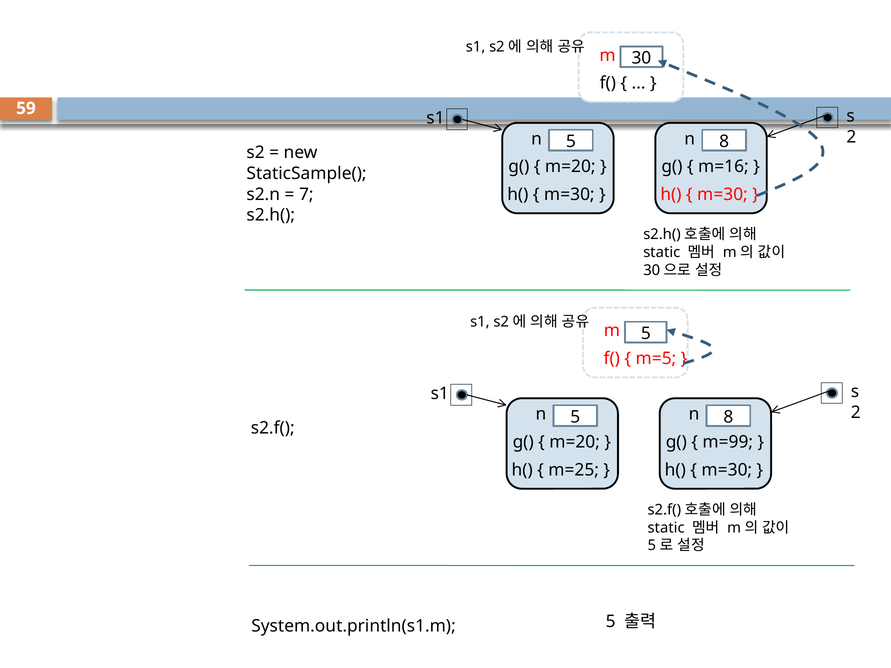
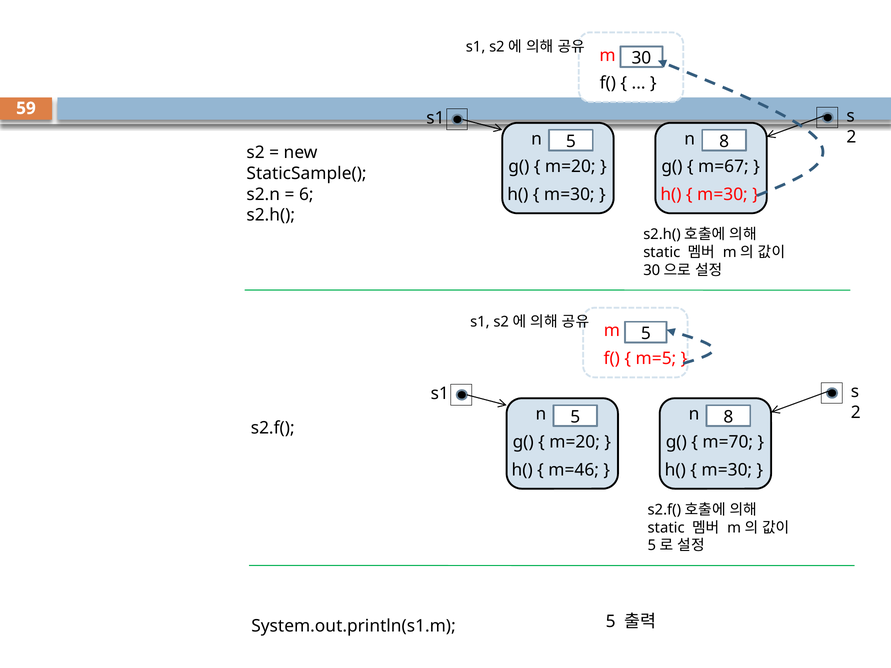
m=16: m=16 -> m=67 (723, 167)
7: 7 -> 6 (306, 194)
m=99: m=99 -> m=70 (728, 442)
m=25: m=25 -> m=46 (574, 470)
